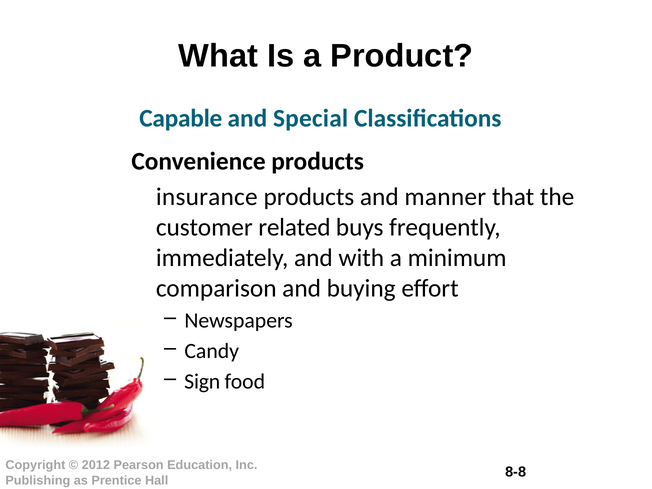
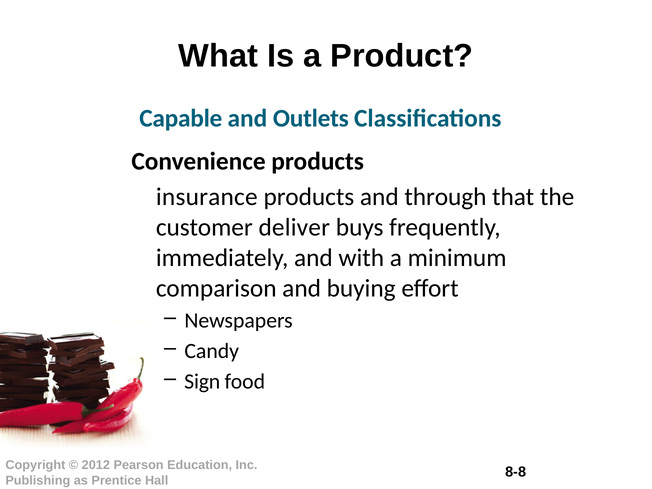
Special: Special -> Outlets (311, 119)
manner: manner -> through (445, 197)
related: related -> deliver (294, 227)
